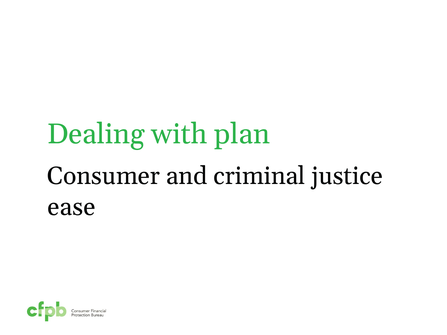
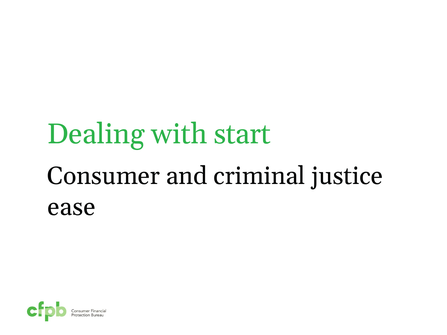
plan: plan -> start (242, 134)
